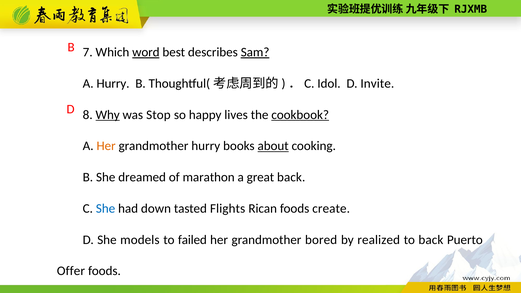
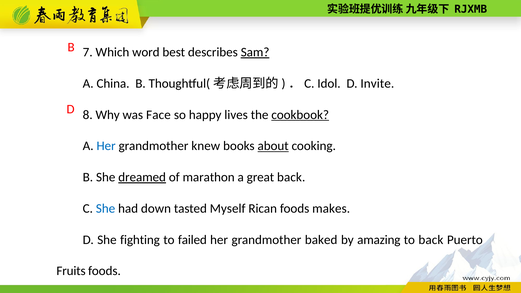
word underline: present -> none (146, 52)
A Hurry: Hurry -> China (113, 83)
Why underline: present -> none (108, 115)
Stop: Stop -> Face (158, 115)
Her colour: orange -> blue (106, 146)
grandmother hurry: hurry -> knew (206, 146)
dreamed underline: none -> present (142, 177)
Flights: Flights -> Myself (228, 209)
create: create -> makes (331, 209)
models: models -> fighting (140, 240)
bored: bored -> baked (321, 240)
realized: realized -> amazing (379, 240)
Offer: Offer -> Fruits (71, 271)
